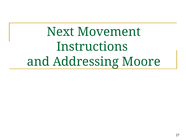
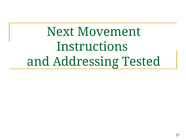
Moore: Moore -> Tested (141, 61)
